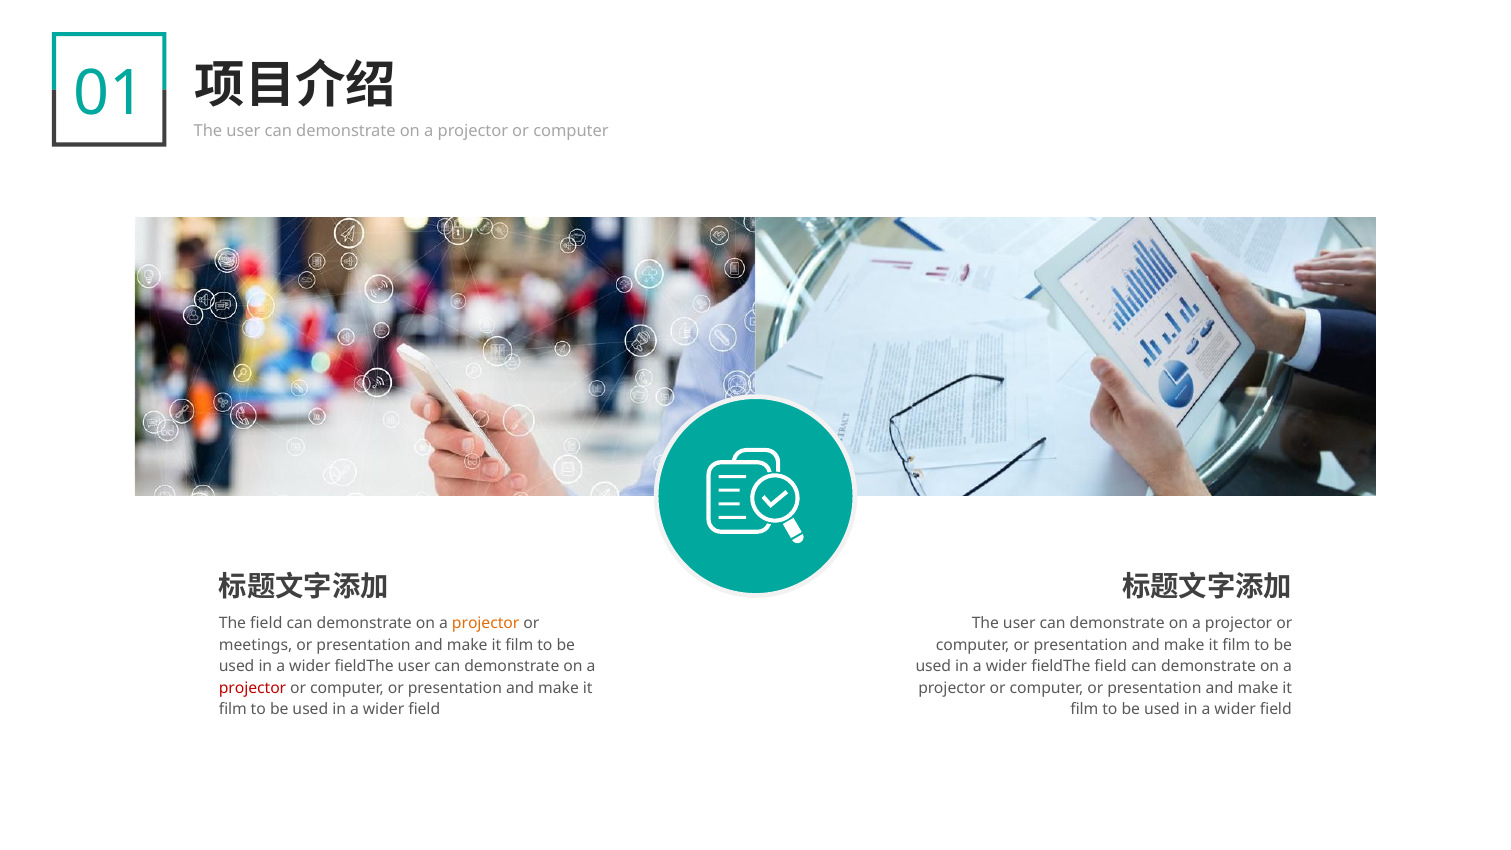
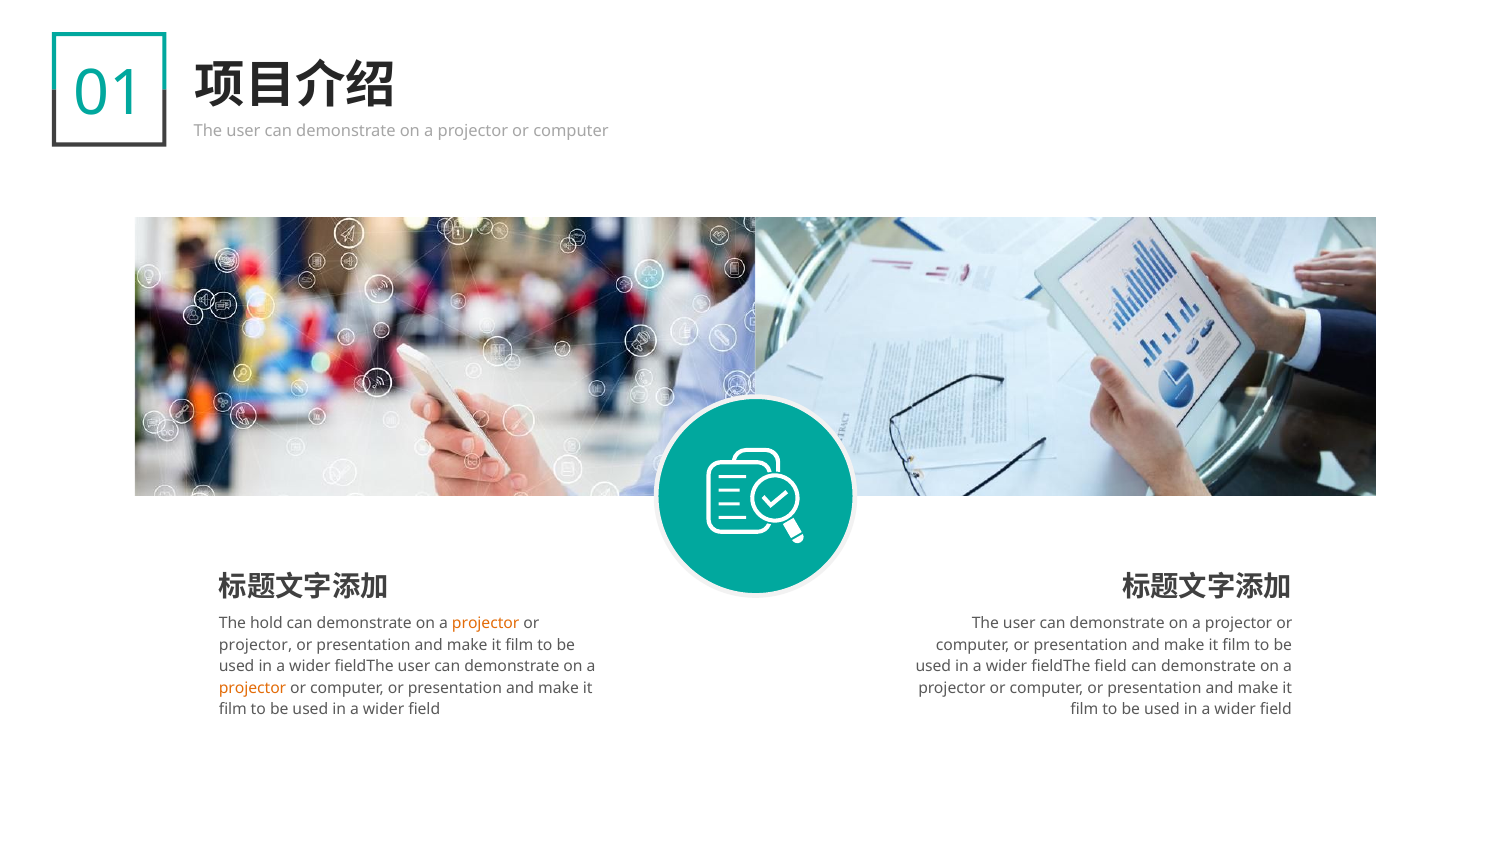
The field: field -> hold (266, 623)
meetings: meetings -> projector (256, 645)
projector colour: red -> orange (253, 688)
